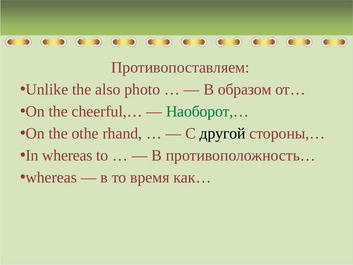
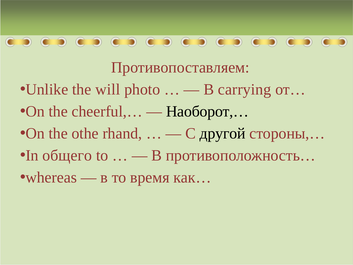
also: also -> will (108, 89)
образом: образом -> carrying (245, 89)
Наоборот,… colour: green -> black (207, 111)
In whereas: whereas -> общего (67, 155)
